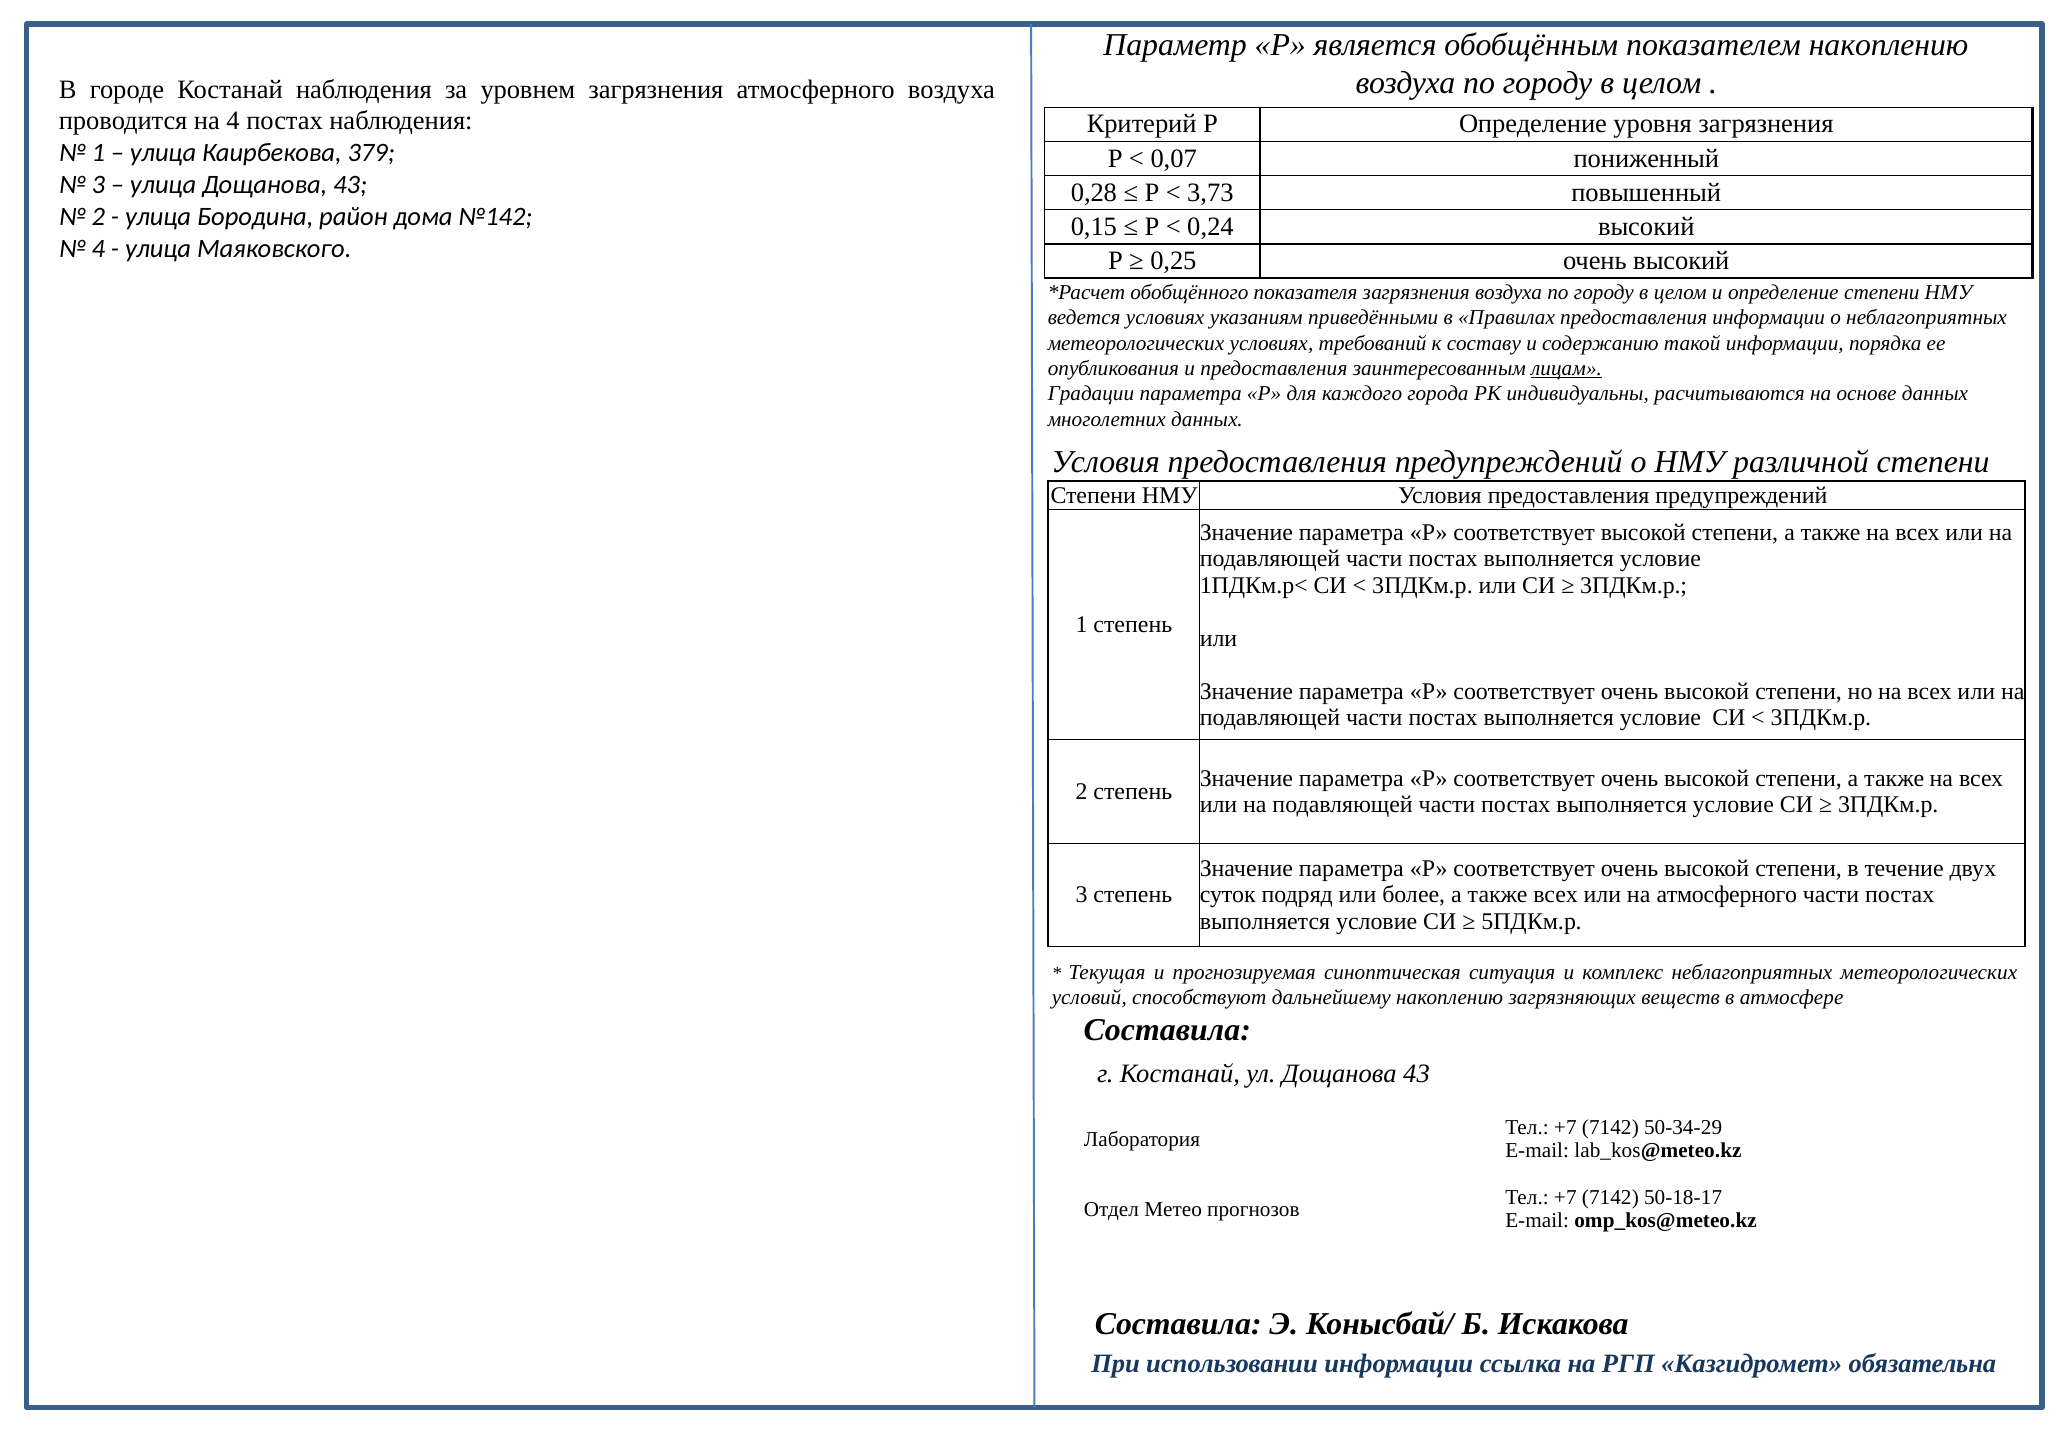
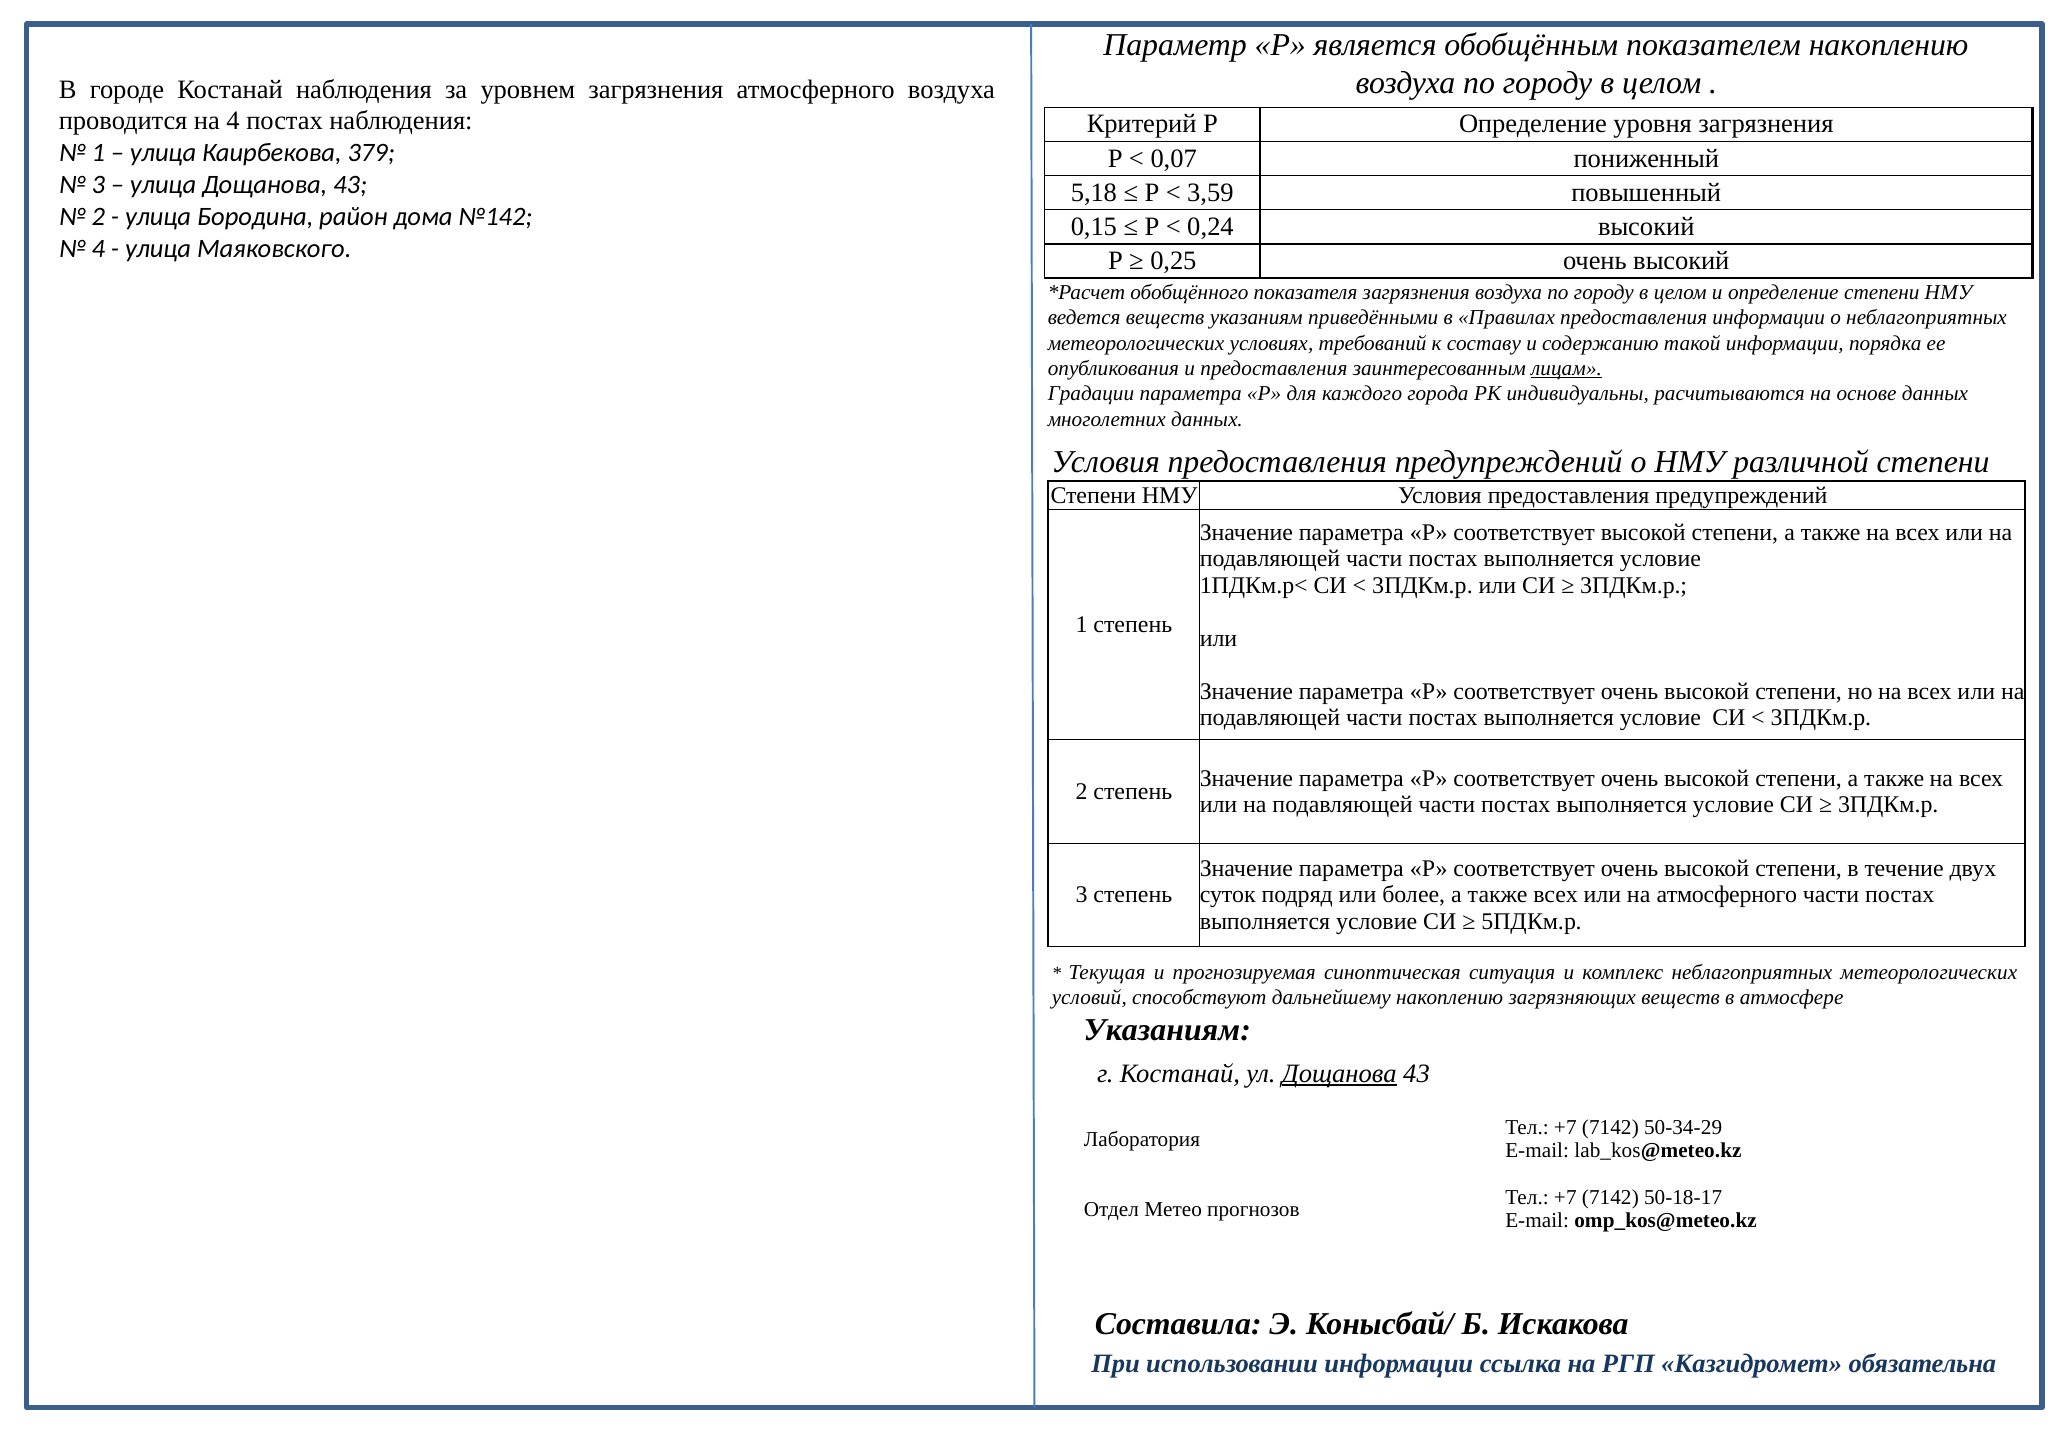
0,28: 0,28 -> 5,18 (1094, 193)
3,73: 3,73 -> 3,59 (1210, 193)
ведется условиях: условиях -> веществ (1165, 318)
Составила: Составила -> Указаниям (1167, 1031)
Дощанова underline: none -> present (1339, 1074)
